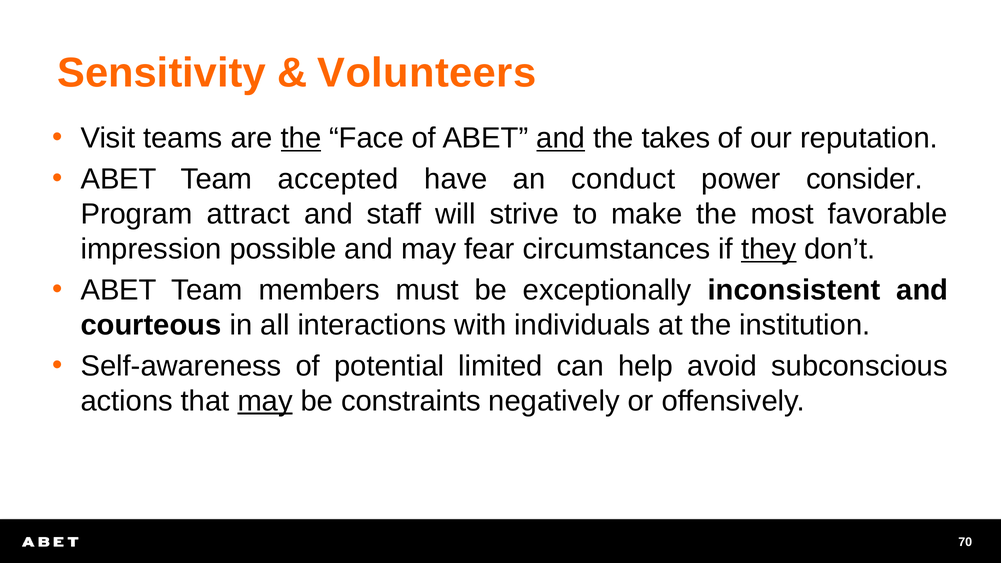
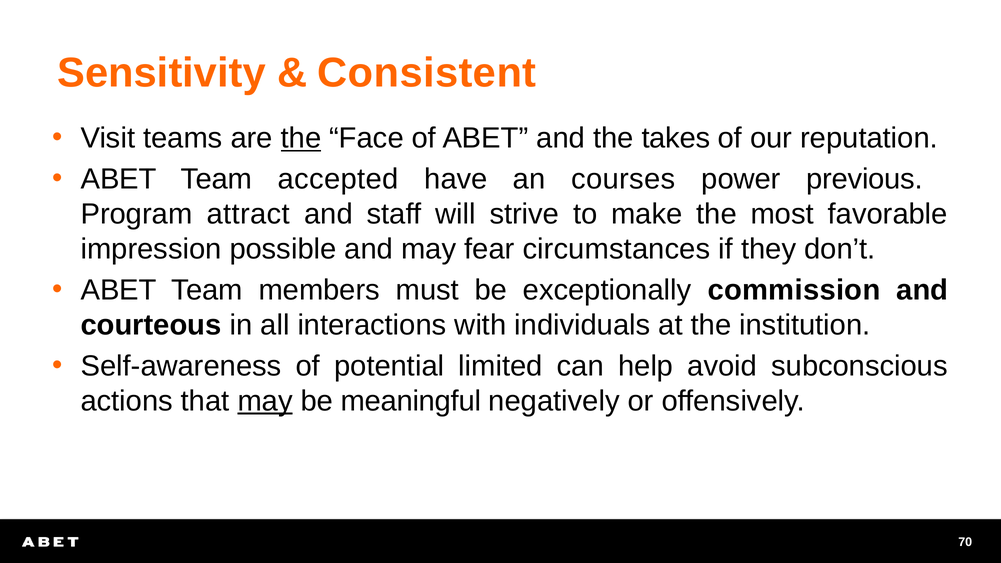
Volunteers: Volunteers -> Consistent (427, 73)
and underline: present -> none (561, 138)
conduct: conduct -> courses (623, 179)
consider: consider -> previous (864, 179)
they underline: present -> none (769, 249)
inconsistent: inconsistent -> commission (794, 290)
constraints: constraints -> meaningful (411, 401)
